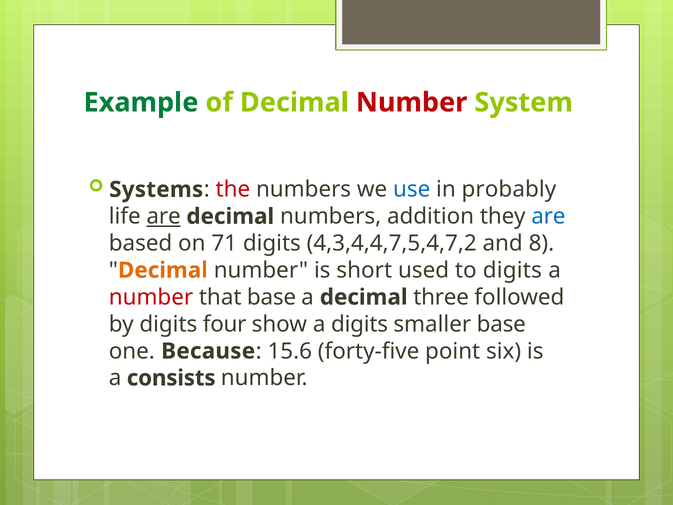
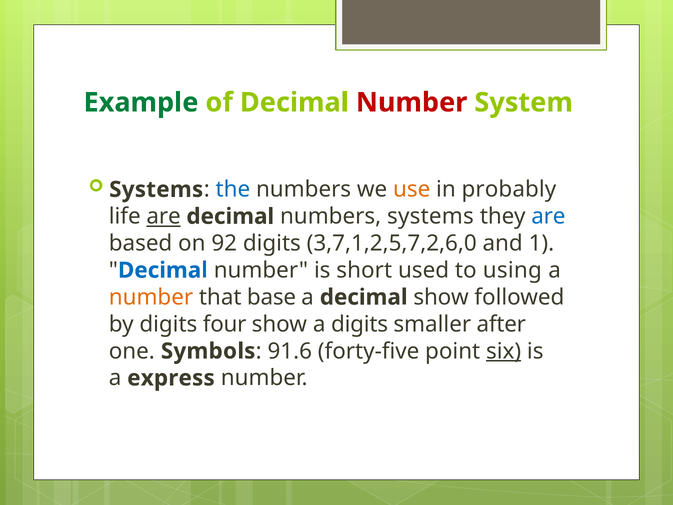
the colour: red -> blue (233, 189)
use colour: blue -> orange (412, 189)
numbers addition: addition -> systems (430, 216)
71: 71 -> 92 (224, 243)
4,3,4,4,7,5,4,7,2: 4,3,4,4,7,5,4,7,2 -> 3,7,1,2,5,7,2,6,0 (392, 243)
8: 8 -> 1 (541, 243)
Decimal colour: orange -> blue (163, 270)
to digits: digits -> using (512, 270)
number colour: red -> orange (151, 297)
decimal three: three -> show (441, 297)
smaller base: base -> after (501, 324)
Because: Because -> Symbols (208, 351)
15.6: 15.6 -> 91.6 (290, 351)
six underline: none -> present (504, 351)
consists: consists -> express (171, 378)
